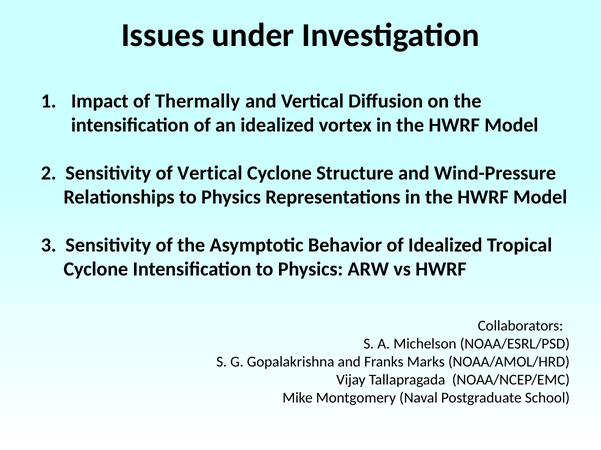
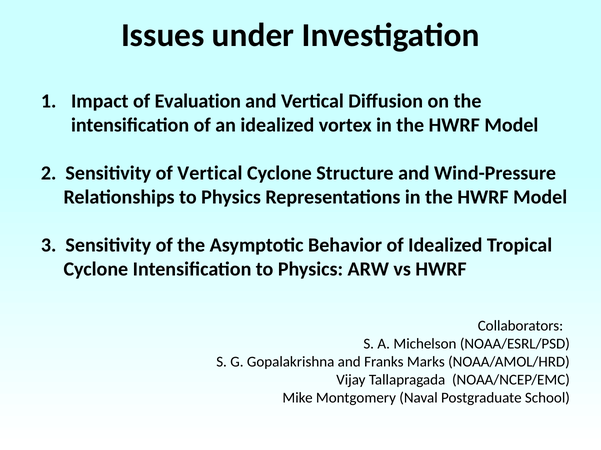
Thermally: Thermally -> Evaluation (198, 101)
